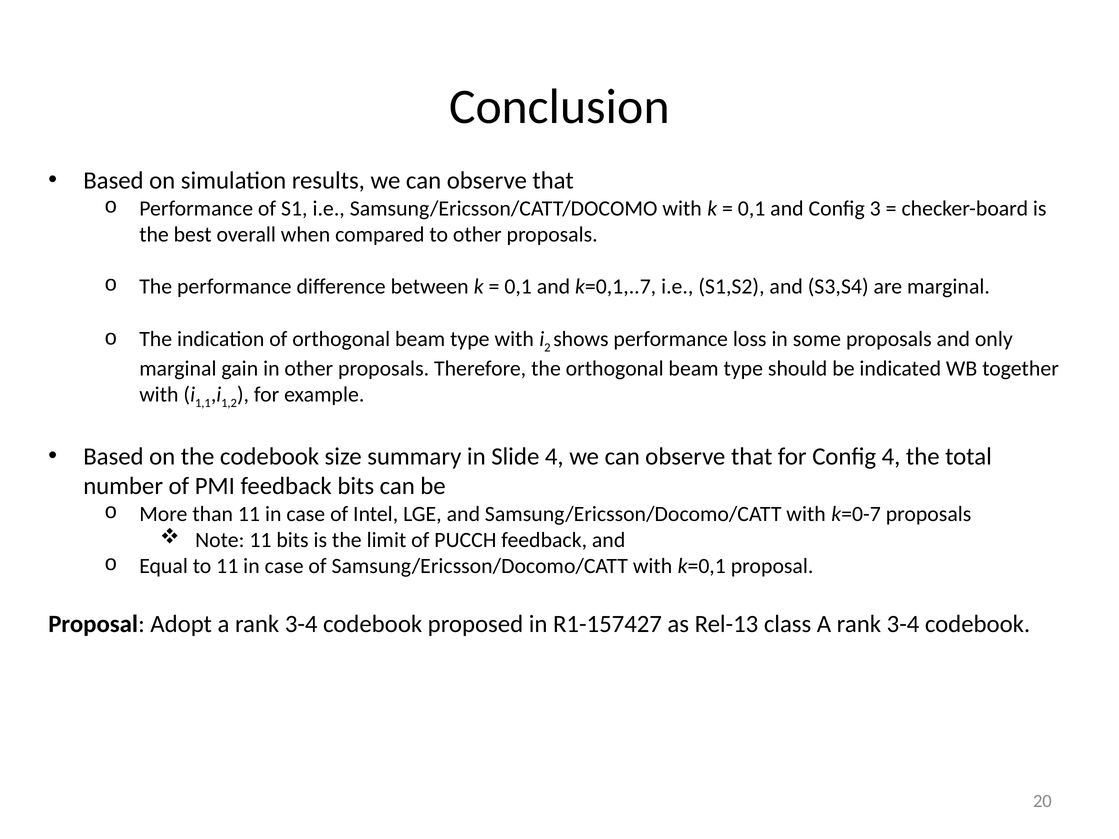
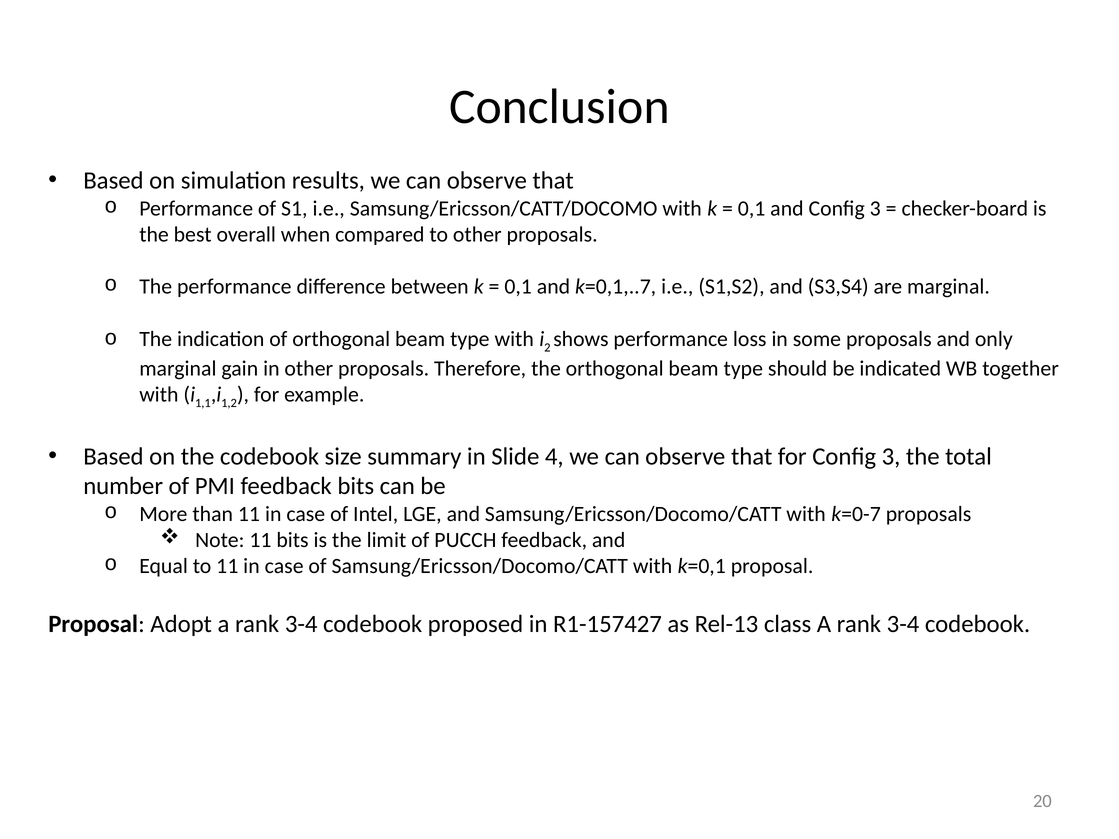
for Config 4: 4 -> 3 (891, 456)
